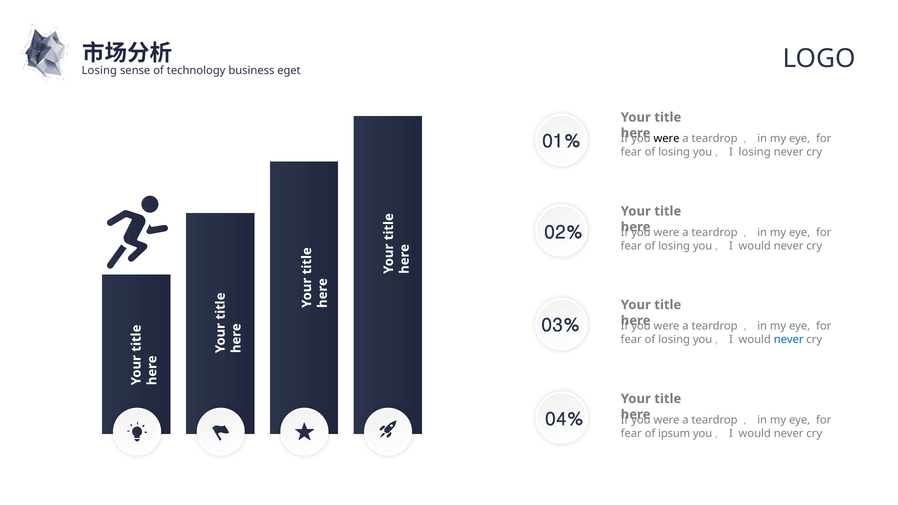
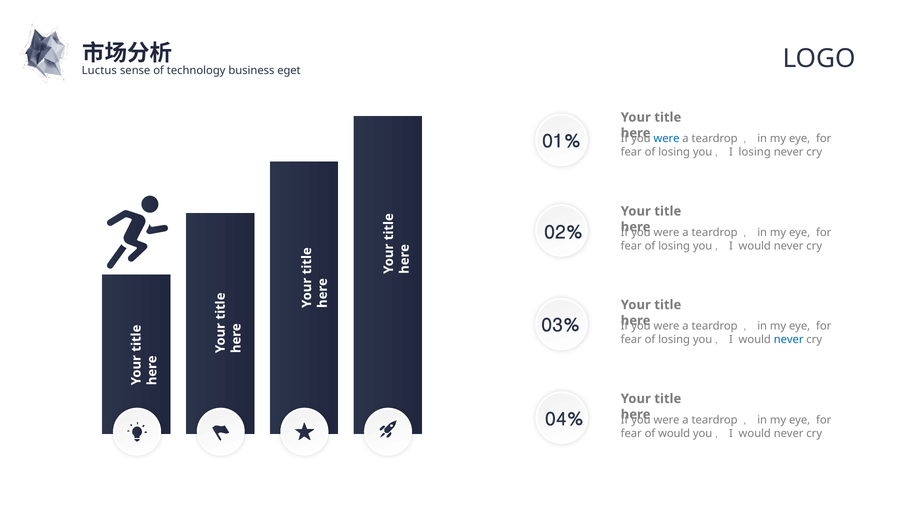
Losing: Losing -> Luctus (99, 71)
were colour: black -> blue (667, 139)
of ipsum: ipsum -> would (674, 434)
